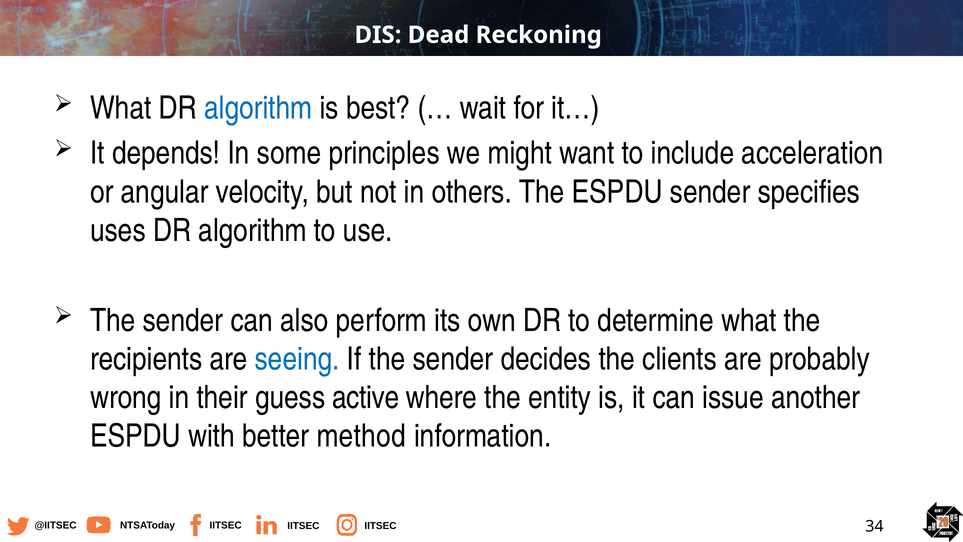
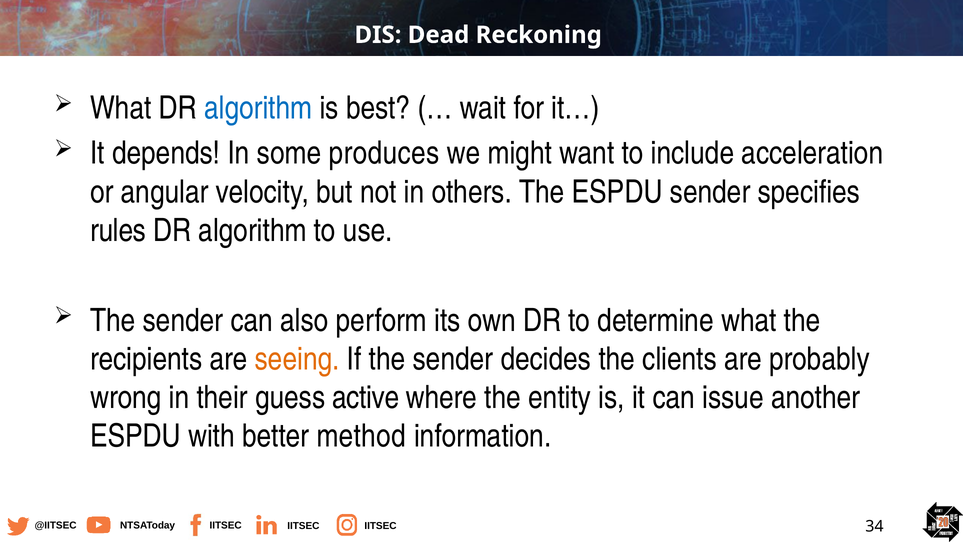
principles: principles -> produces (384, 153)
uses: uses -> rules (118, 230)
seeing colour: blue -> orange (297, 359)
